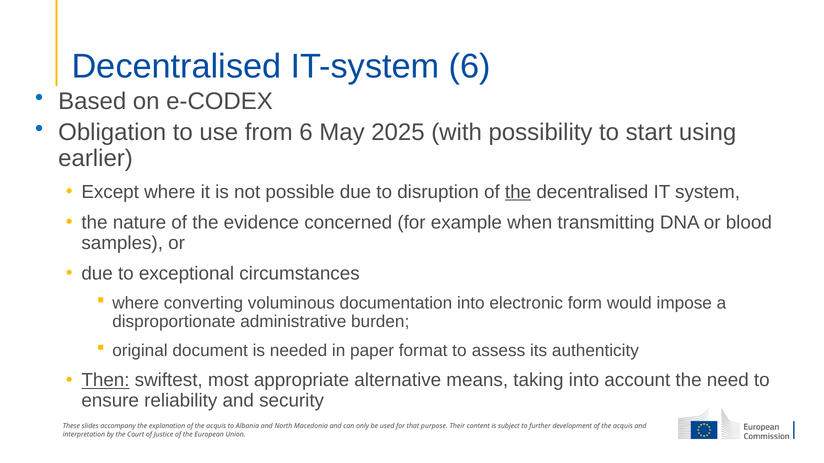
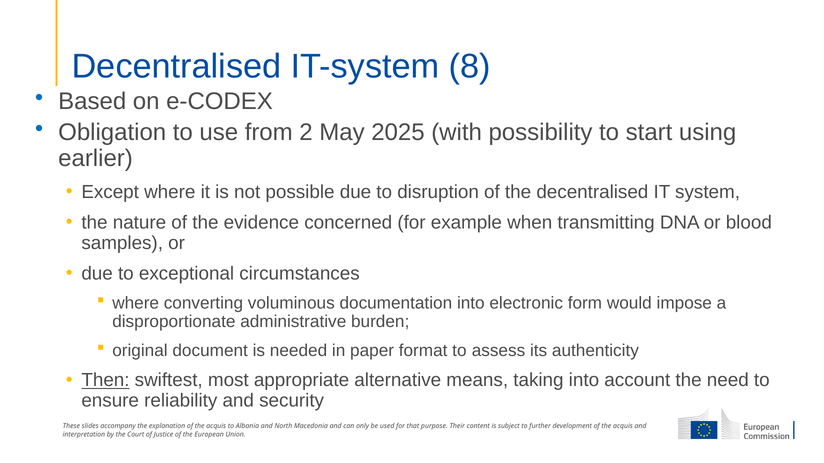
IT-system 6: 6 -> 8 (470, 67)
from 6: 6 -> 2 (306, 133)
the underline: present -> none (518, 192)
